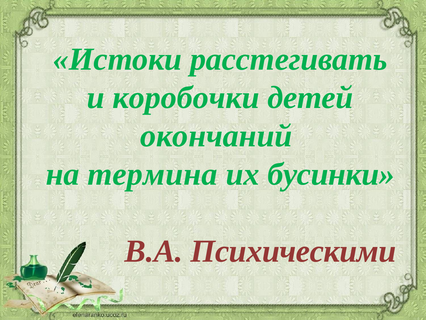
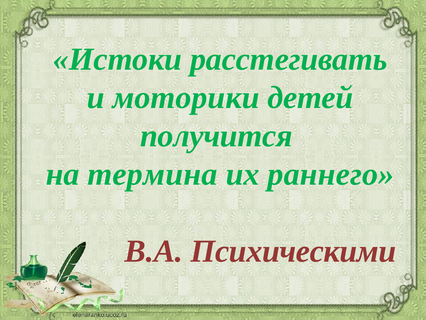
коробочки: коробочки -> моторики (186, 97)
окончаний: окончаний -> получится (216, 136)
бусинки: бусинки -> раннего (331, 174)
